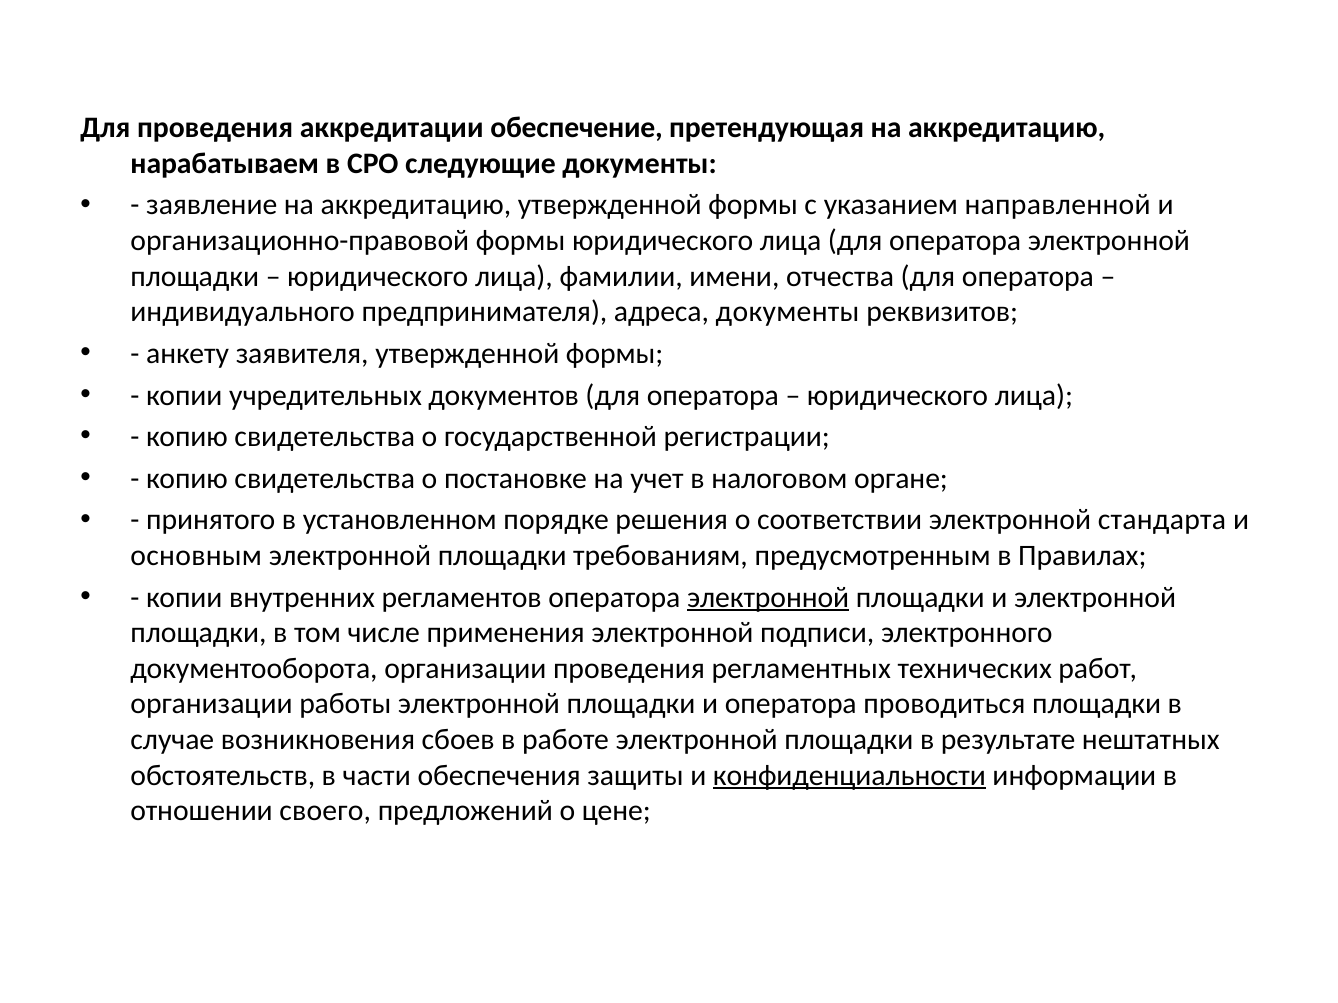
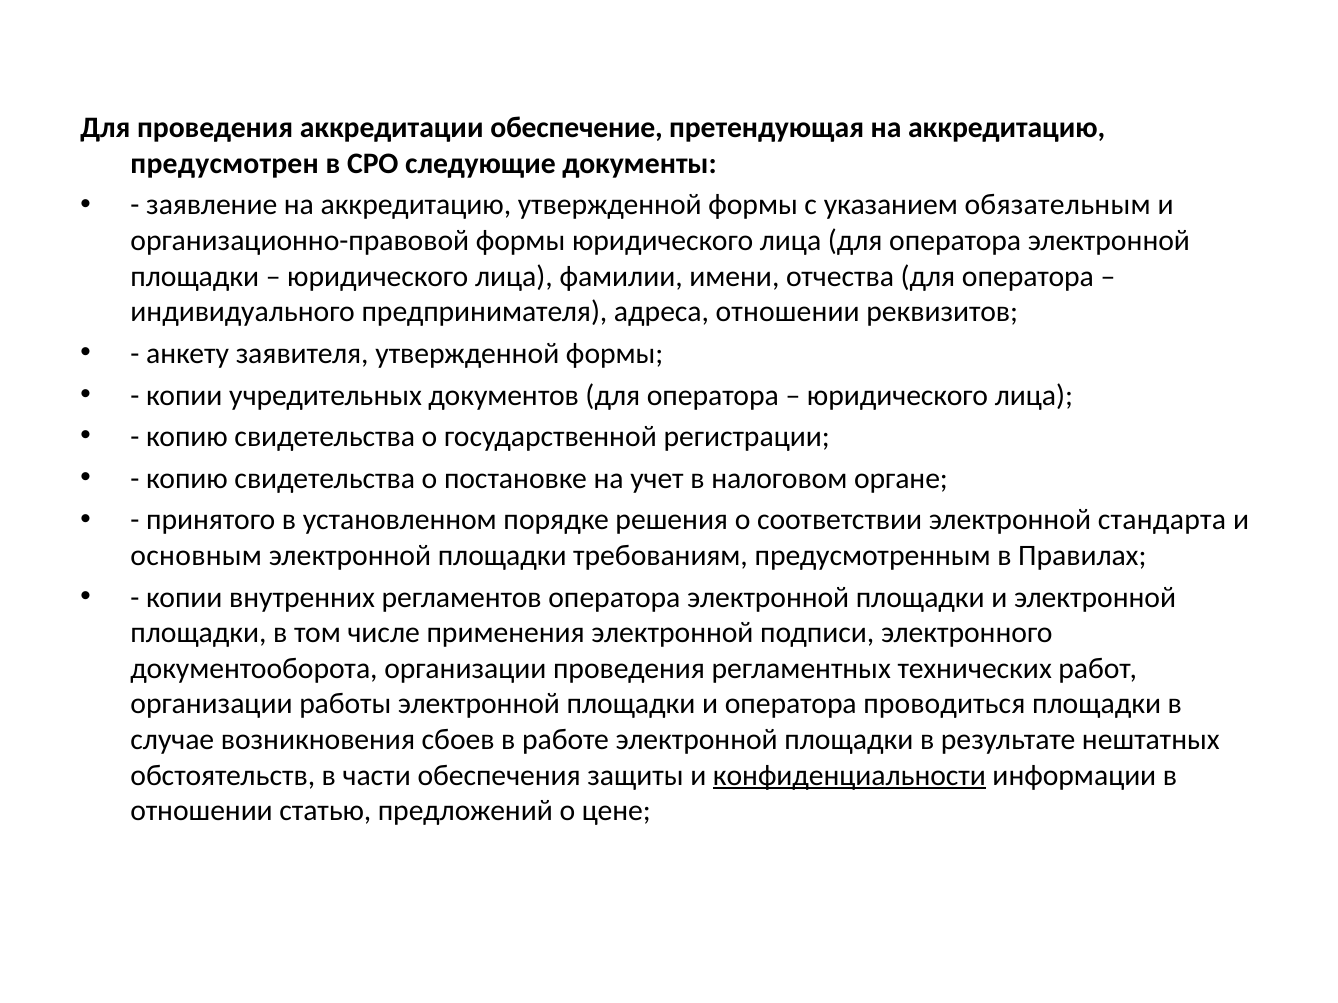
нарабатываем: нарабатываем -> предусмотрен (225, 164)
направленной: направленной -> обязательным (1058, 205)
адреса документы: документы -> отношении (788, 312)
электронной underline: present -> none (768, 598)
своего: своего -> статью (325, 812)
